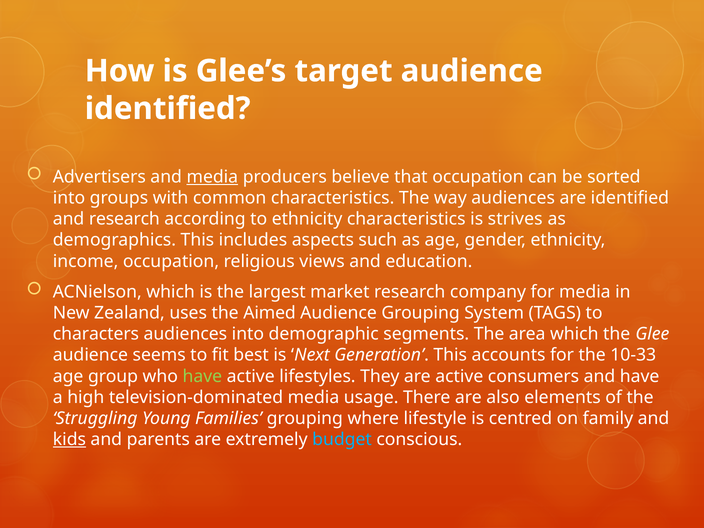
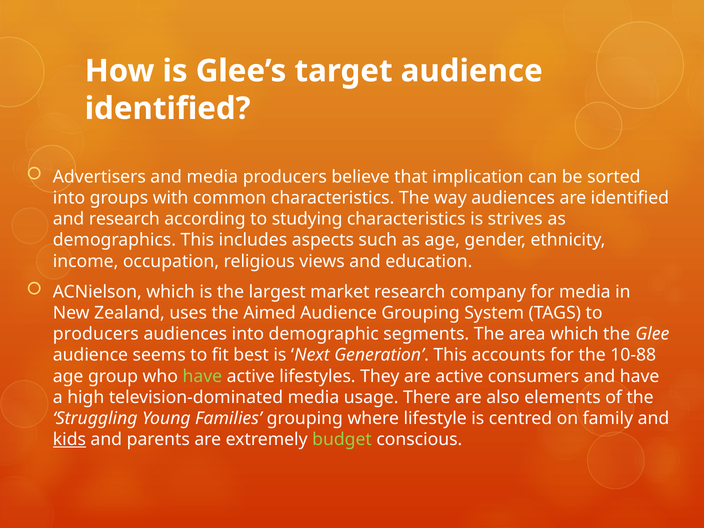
media underline: present -> none (212, 177)
that occupation: occupation -> implication (478, 177)
to ethnicity: ethnicity -> studying (307, 219)
characters: characters -> producers (96, 334)
10-33: 10-33 -> 10-88 (633, 355)
budget colour: light blue -> light green (342, 440)
